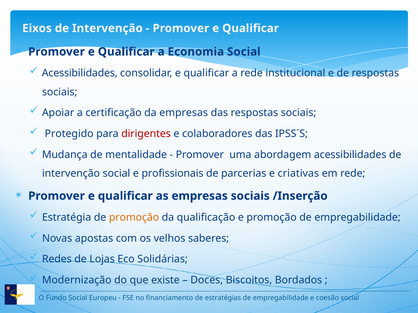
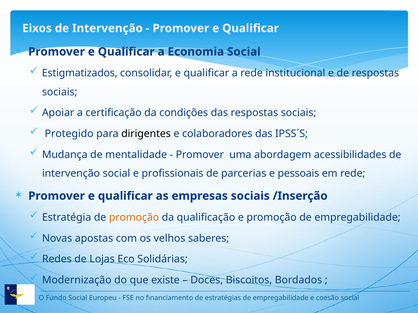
Acessibilidades: Acessibilidades -> Estigmatizados (80, 73)
da empresas: empresas -> condições (184, 113)
dirigentes colour: red -> black (146, 134)
criativas: criativas -> pessoais (298, 174)
